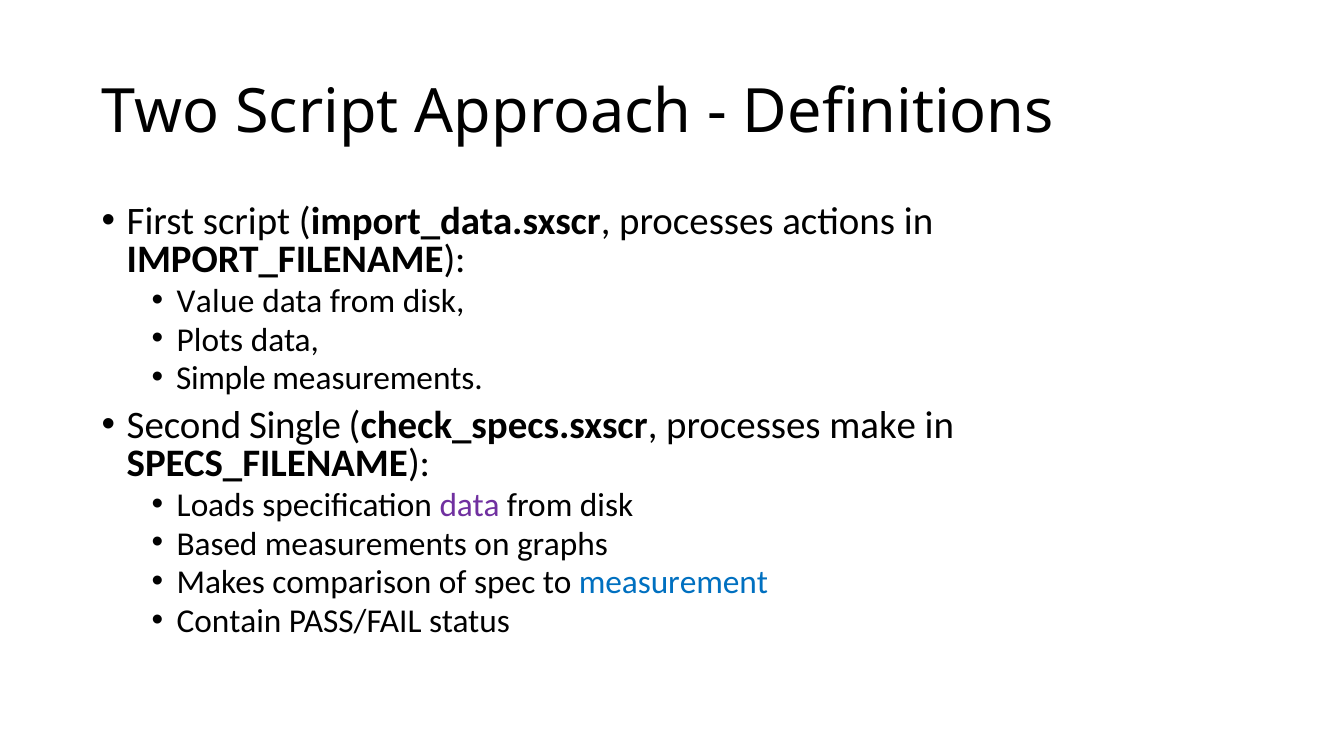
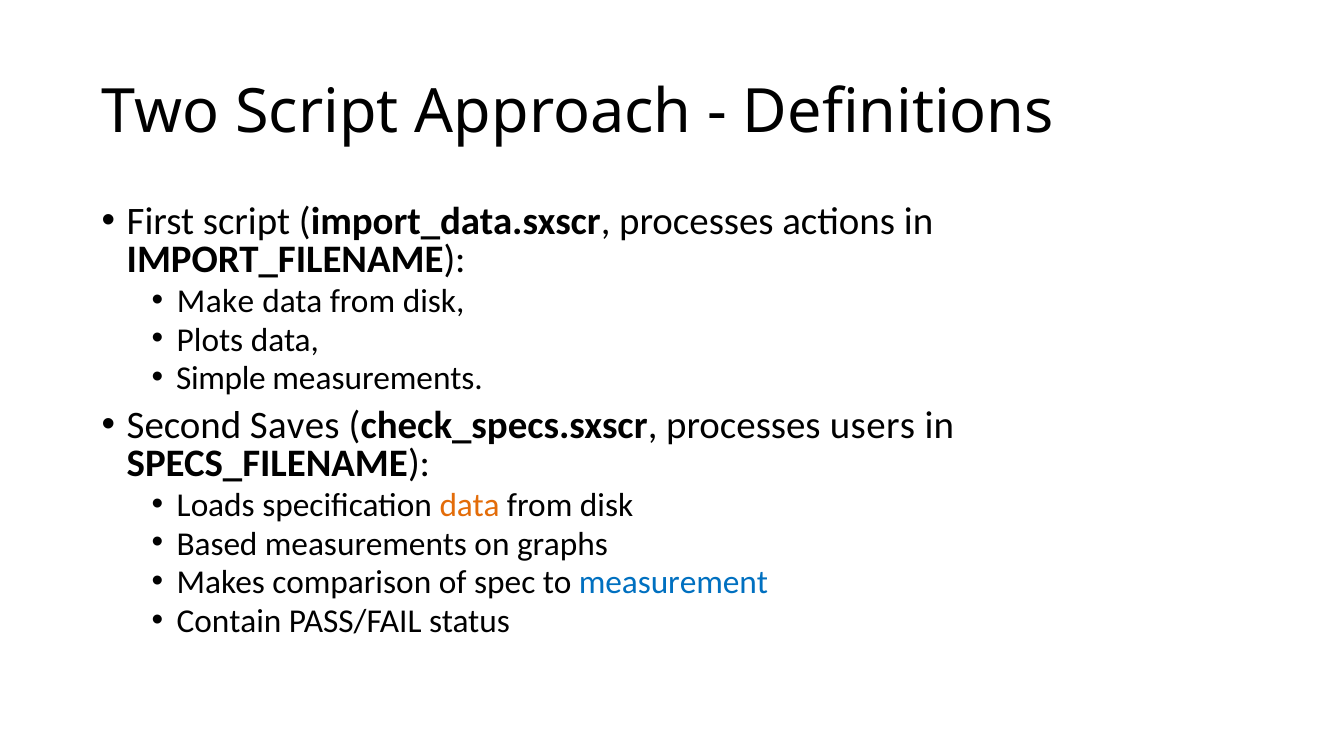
Value: Value -> Make (216, 302)
Single: Single -> Saves (295, 426)
make: make -> users (873, 426)
data colour: purple -> orange (470, 506)
